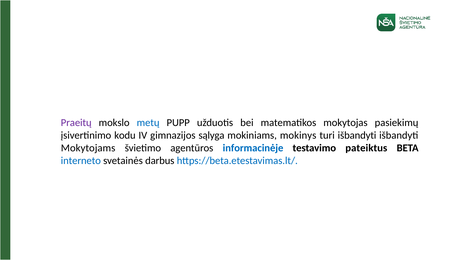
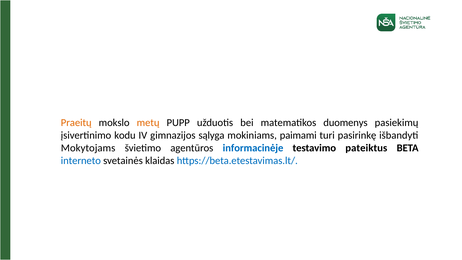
Praeitų colour: purple -> orange (76, 123)
metų colour: blue -> orange (148, 123)
mokytojas: mokytojas -> duomenys (346, 123)
mokinys: mokinys -> paimami (298, 135)
turi išbandyti: išbandyti -> pasirinkę (357, 135)
darbus: darbus -> klaidas (160, 161)
